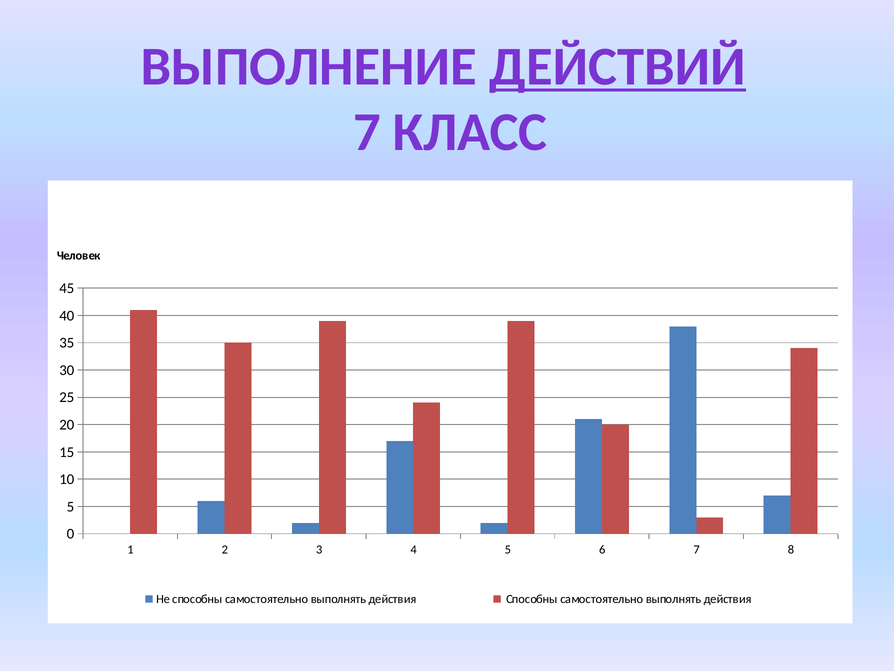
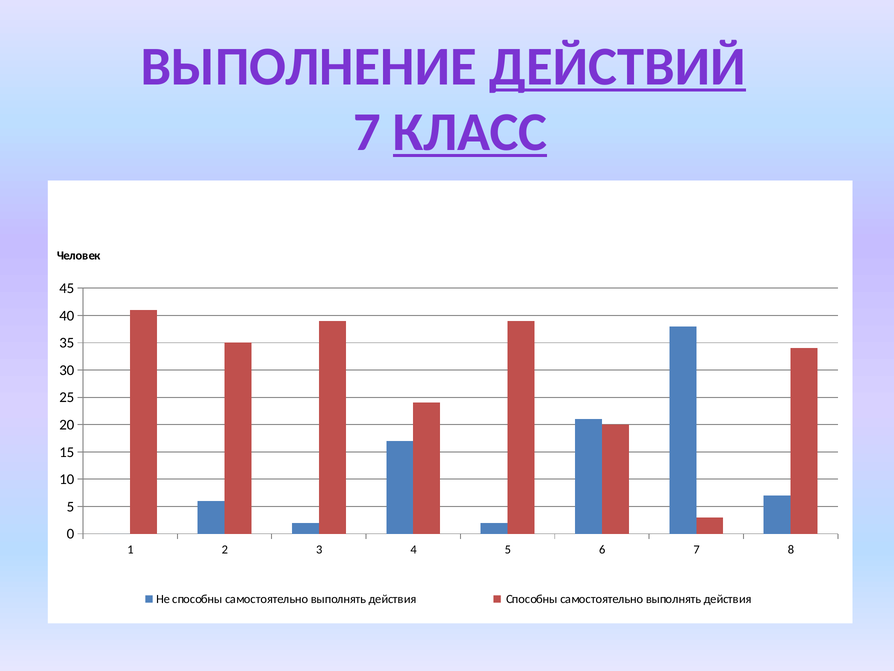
КЛАСС underline: none -> present (470, 132)
